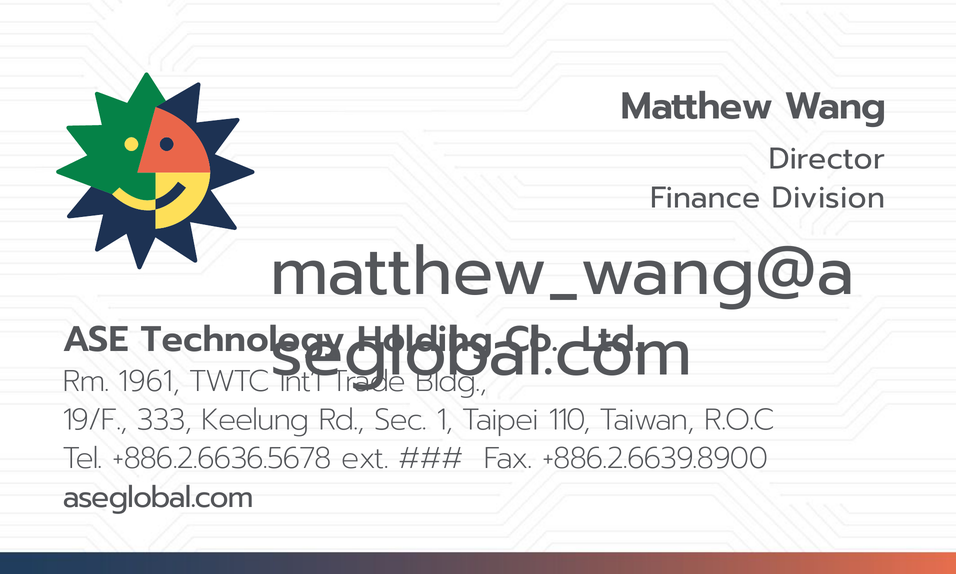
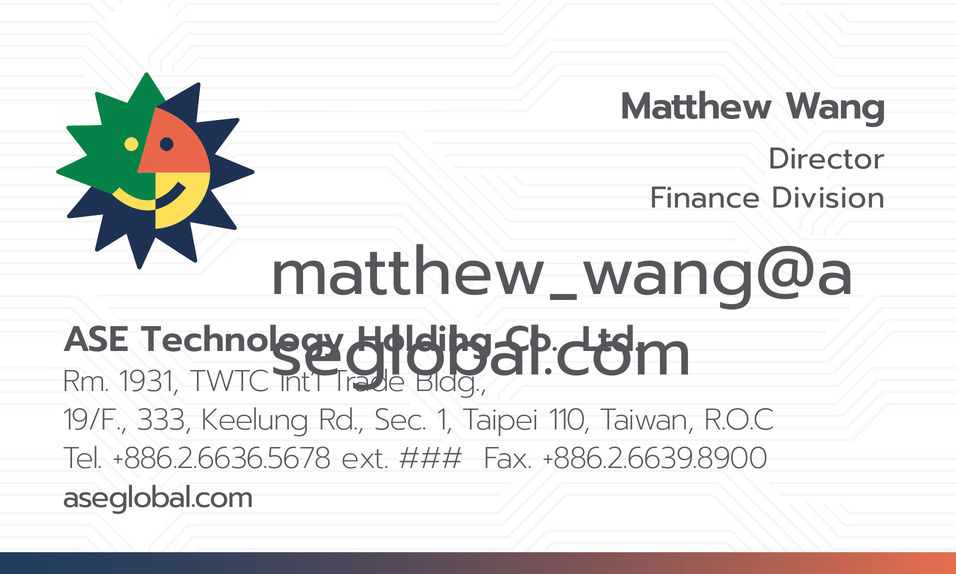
1961: 1961 -> 1931 (149, 381)
